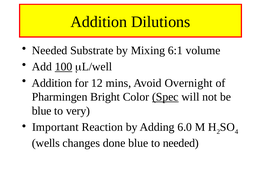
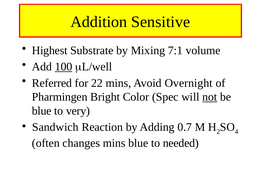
Dilutions: Dilutions -> Sensitive (161, 22)
Needed: Needed -> Highest (50, 50)
6:1: 6:1 -> 7:1 (175, 50)
Addition: Addition -> Referred (52, 83)
12: 12 -> 22 (97, 83)
Spec underline: present -> none (165, 97)
not underline: none -> present (210, 97)
Important: Important -> Sandwich (55, 127)
6.0: 6.0 -> 0.7 (185, 127)
wells: wells -> often (46, 143)
changes done: done -> mins (114, 143)
